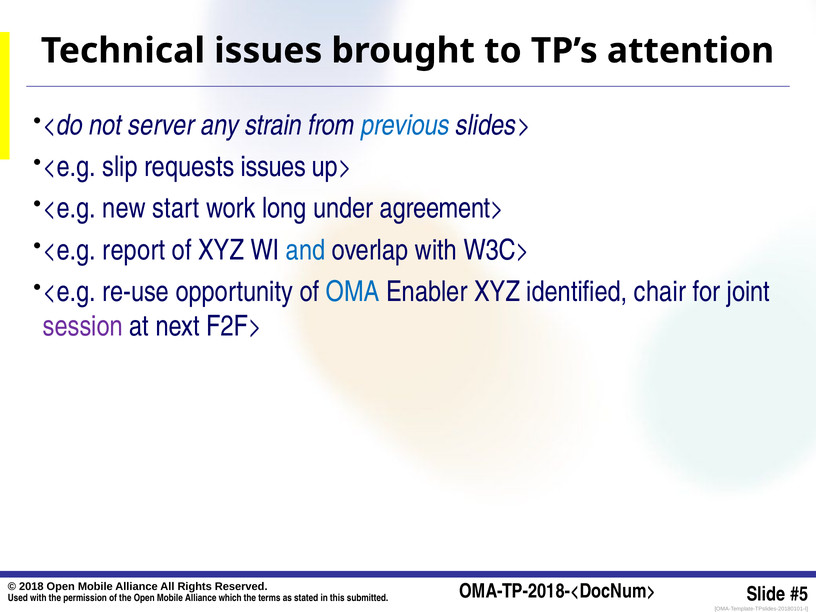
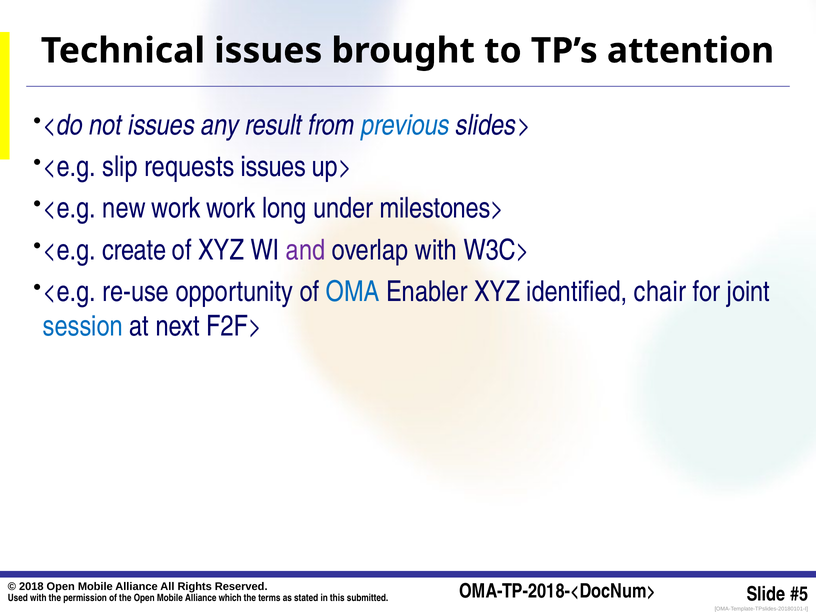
not server: server -> issues (162, 125)
strain: strain -> result (273, 125)
new start: start -> work (176, 208)
agreement>: agreement> -> milestones> (442, 208)
report: report -> create (134, 250)
and colour: blue -> purple (306, 250)
session colour: purple -> blue (83, 326)
